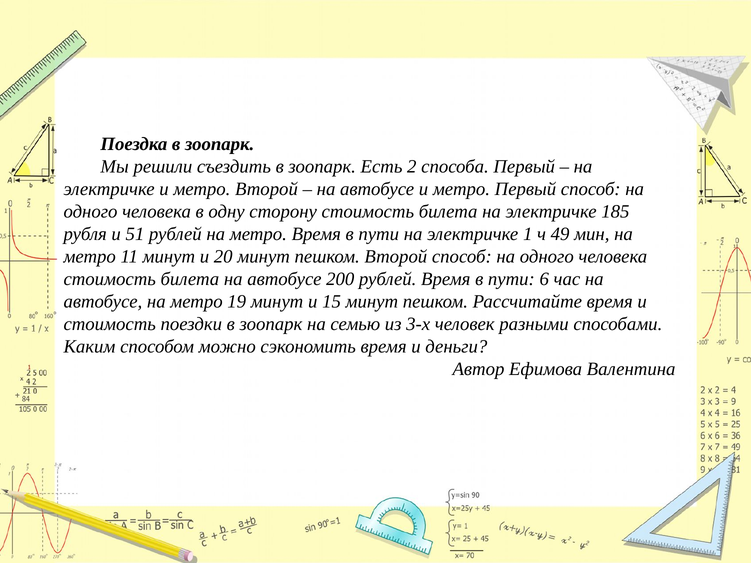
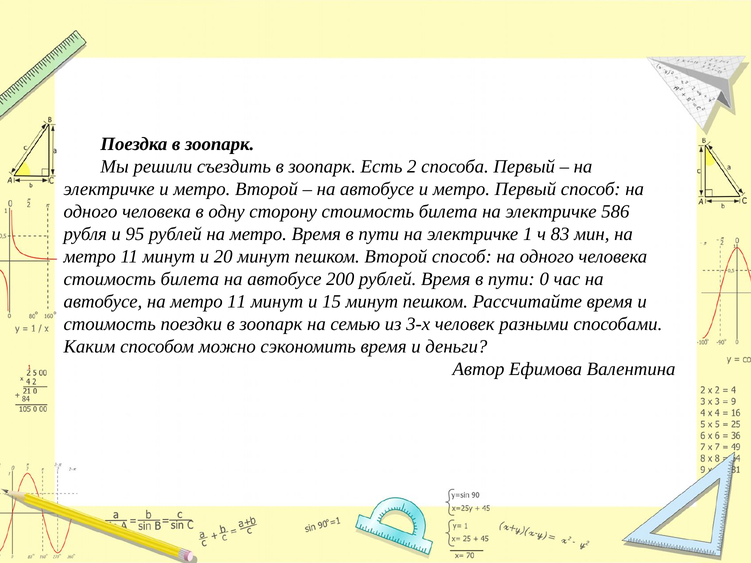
185: 185 -> 586 (615, 212)
51: 51 -> 95 (135, 234)
49: 49 -> 83 (560, 234)
6: 6 -> 0 (544, 279)
автобусе на метро 19: 19 -> 11 (237, 302)
